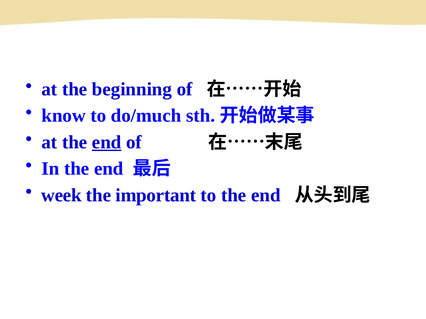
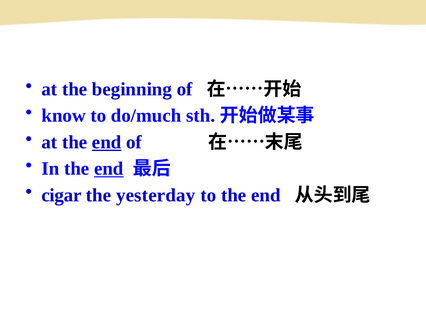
end underline: none -> present (109, 169)
week: week -> cigar (61, 195)
important: important -> yesterday (156, 195)
